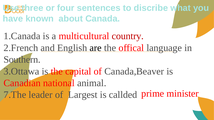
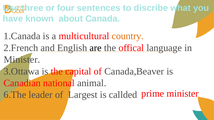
country colour: red -> orange (128, 36)
Southern: Southern -> Minister (22, 60)
7.The: 7.The -> 6.The (15, 95)
